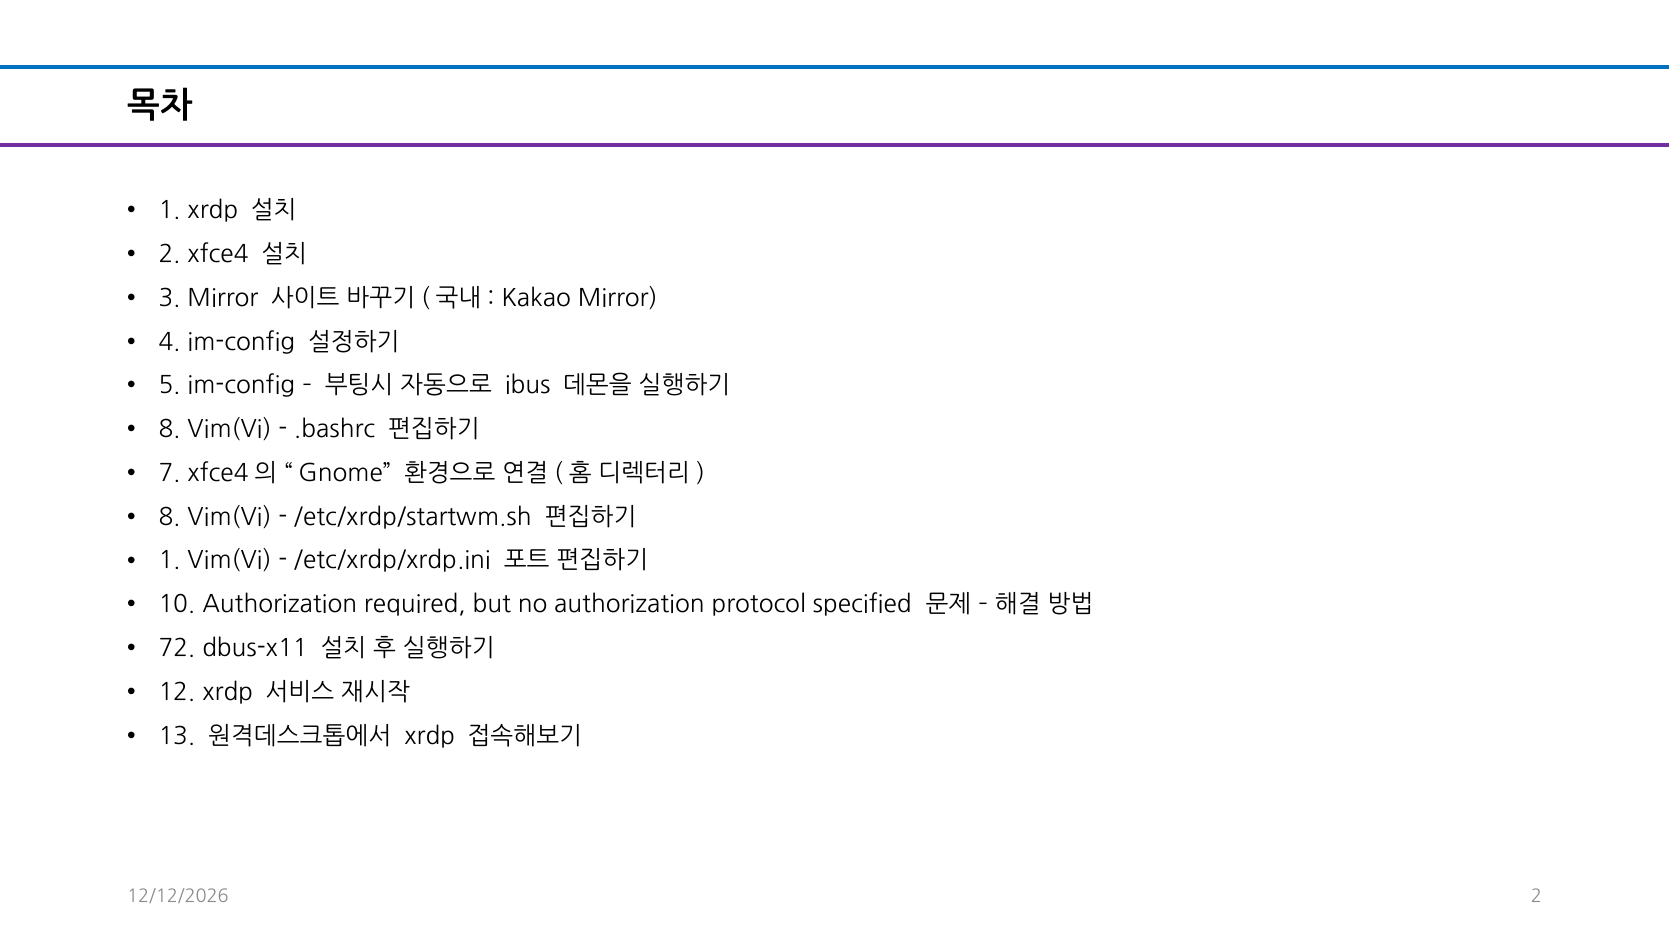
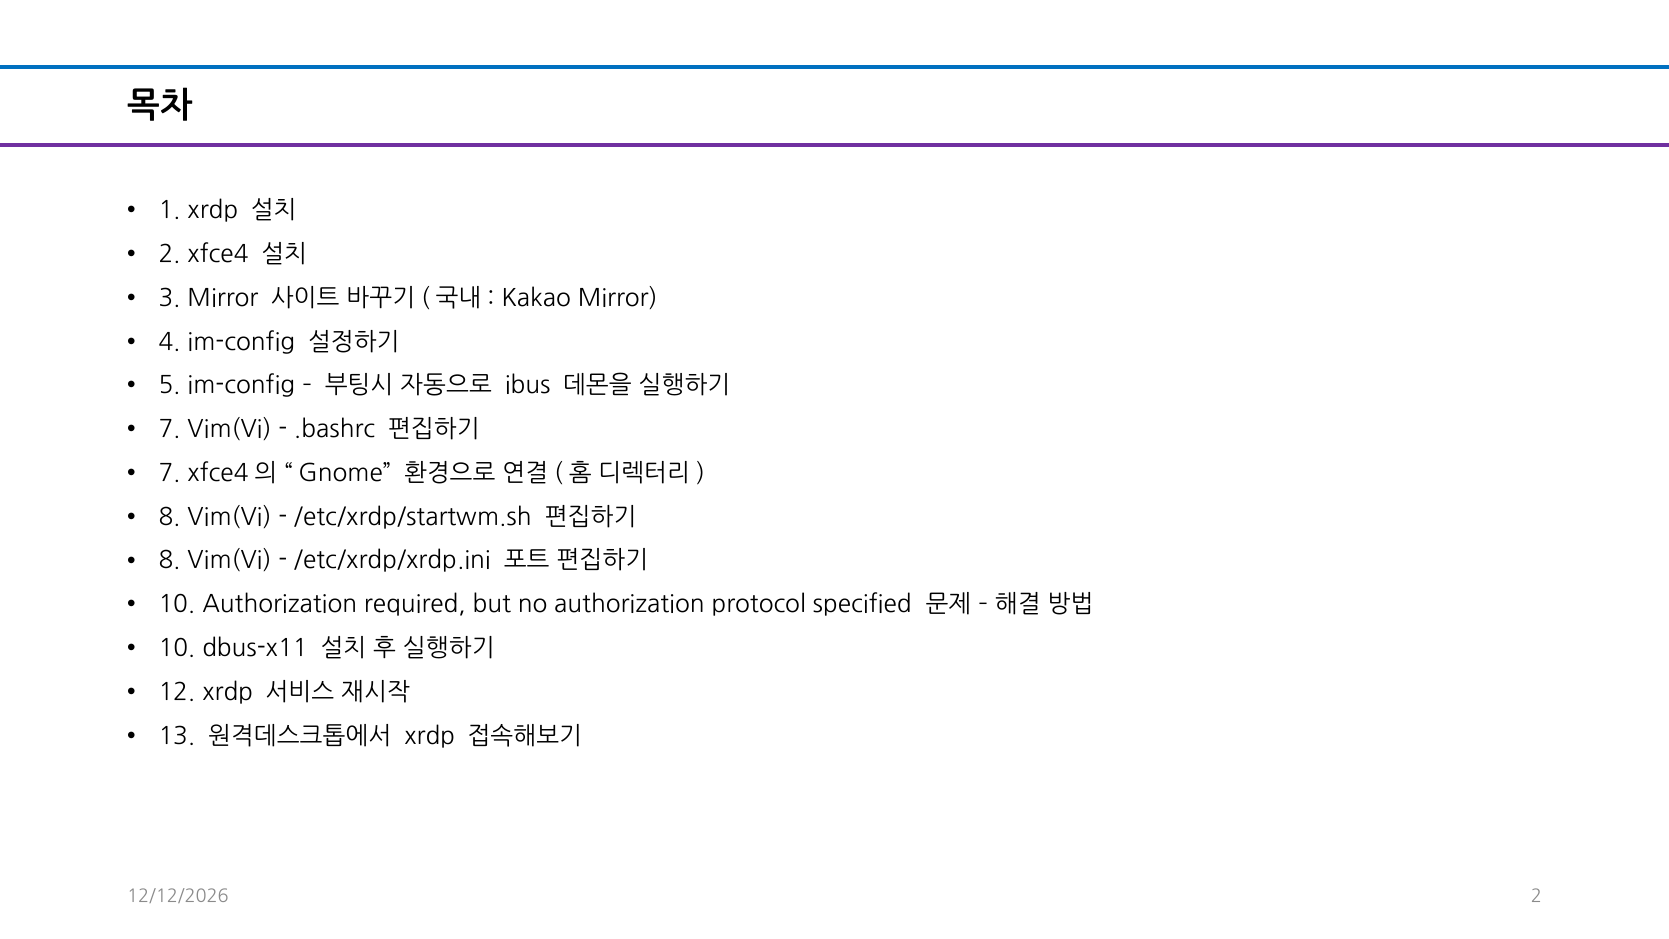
8: 8 -> 7 (170, 429)
1: 1 -> 8 (170, 561)
72: 72 -> 10 (177, 648)
